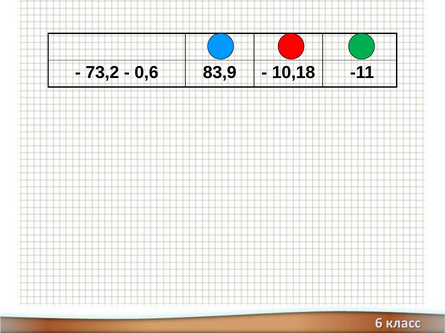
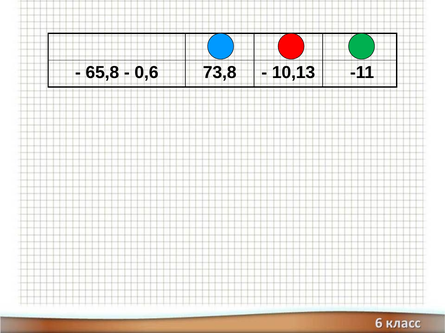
73,2: 73,2 -> 65,8 (102, 72)
83,9: 83,9 -> 73,8 (220, 72)
10,18: 10,18 -> 10,13 (294, 72)
